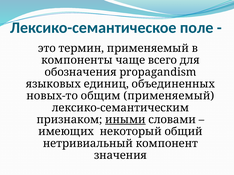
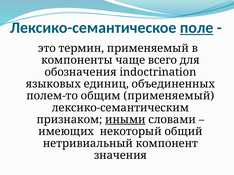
поле underline: none -> present (197, 28)
propagandism: propagandism -> indoctrination (158, 72)
новых-то: новых-то -> полем-то (52, 96)
